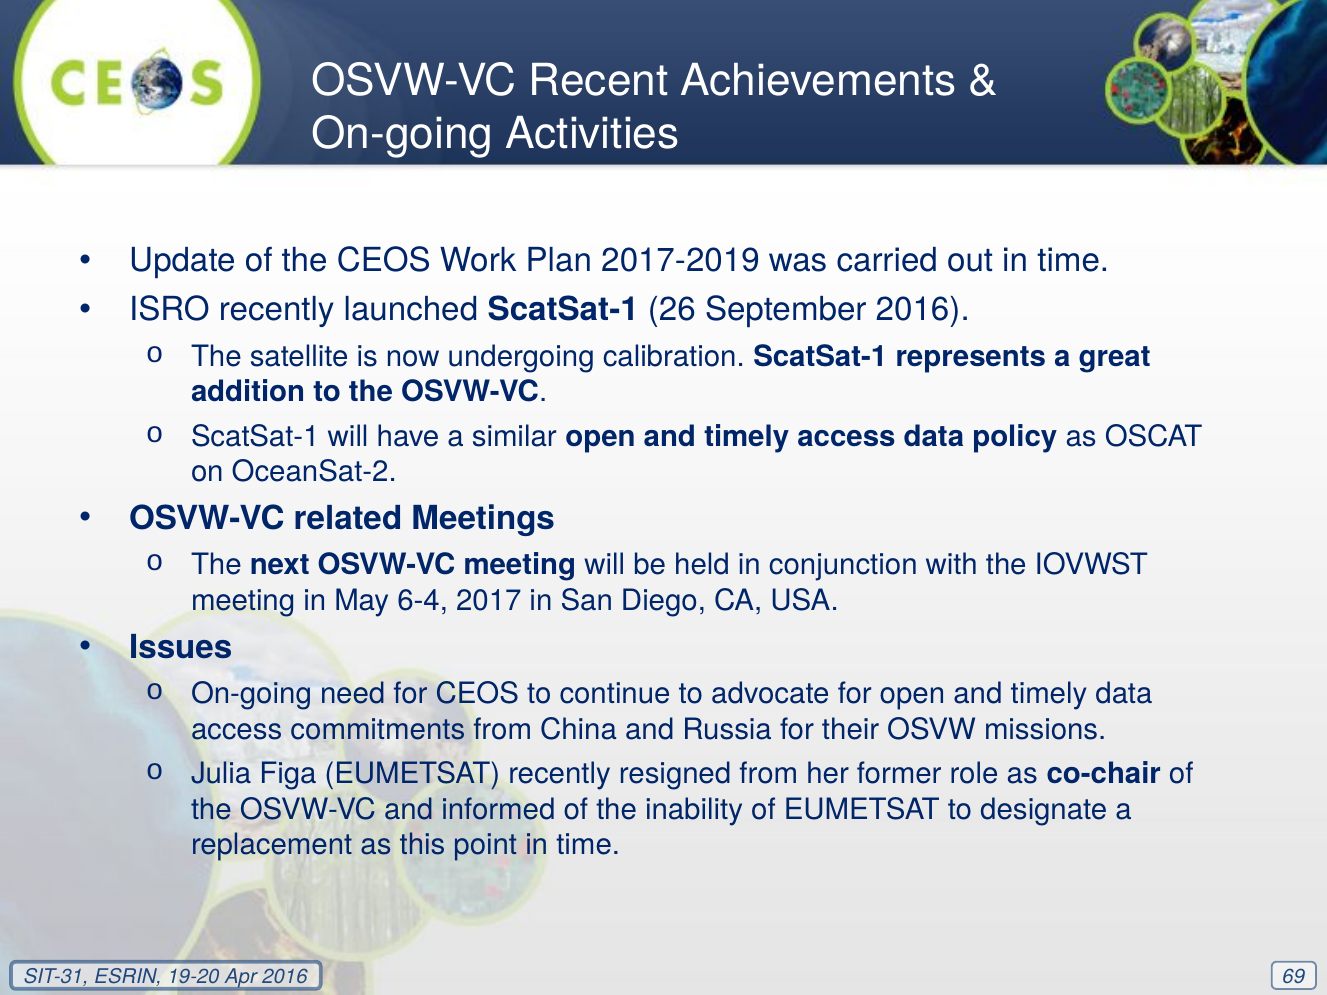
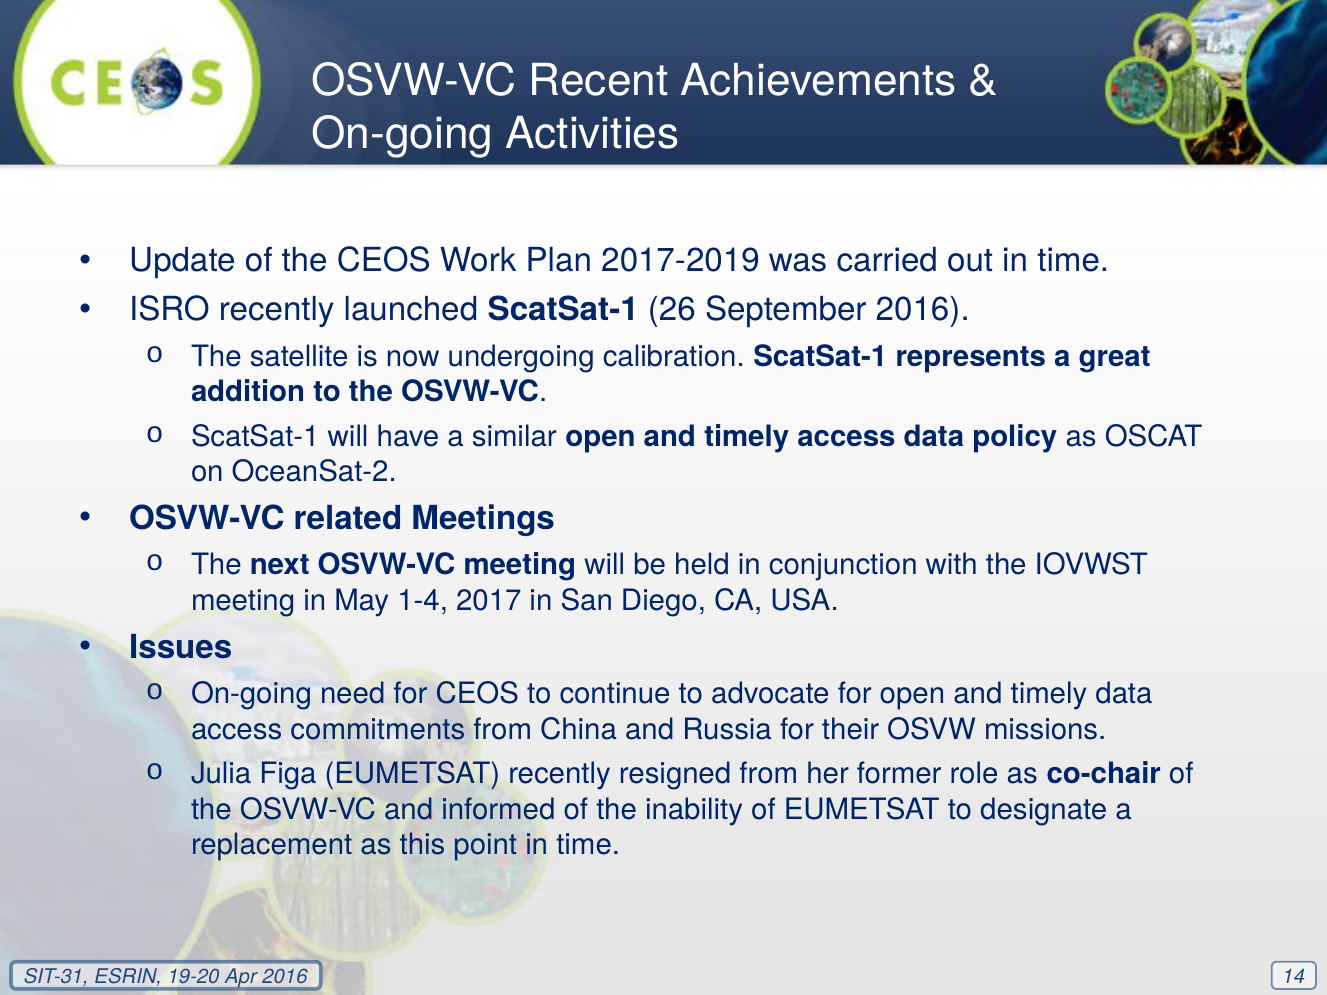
6-4: 6-4 -> 1-4 (423, 601)
69: 69 -> 14 (1294, 977)
